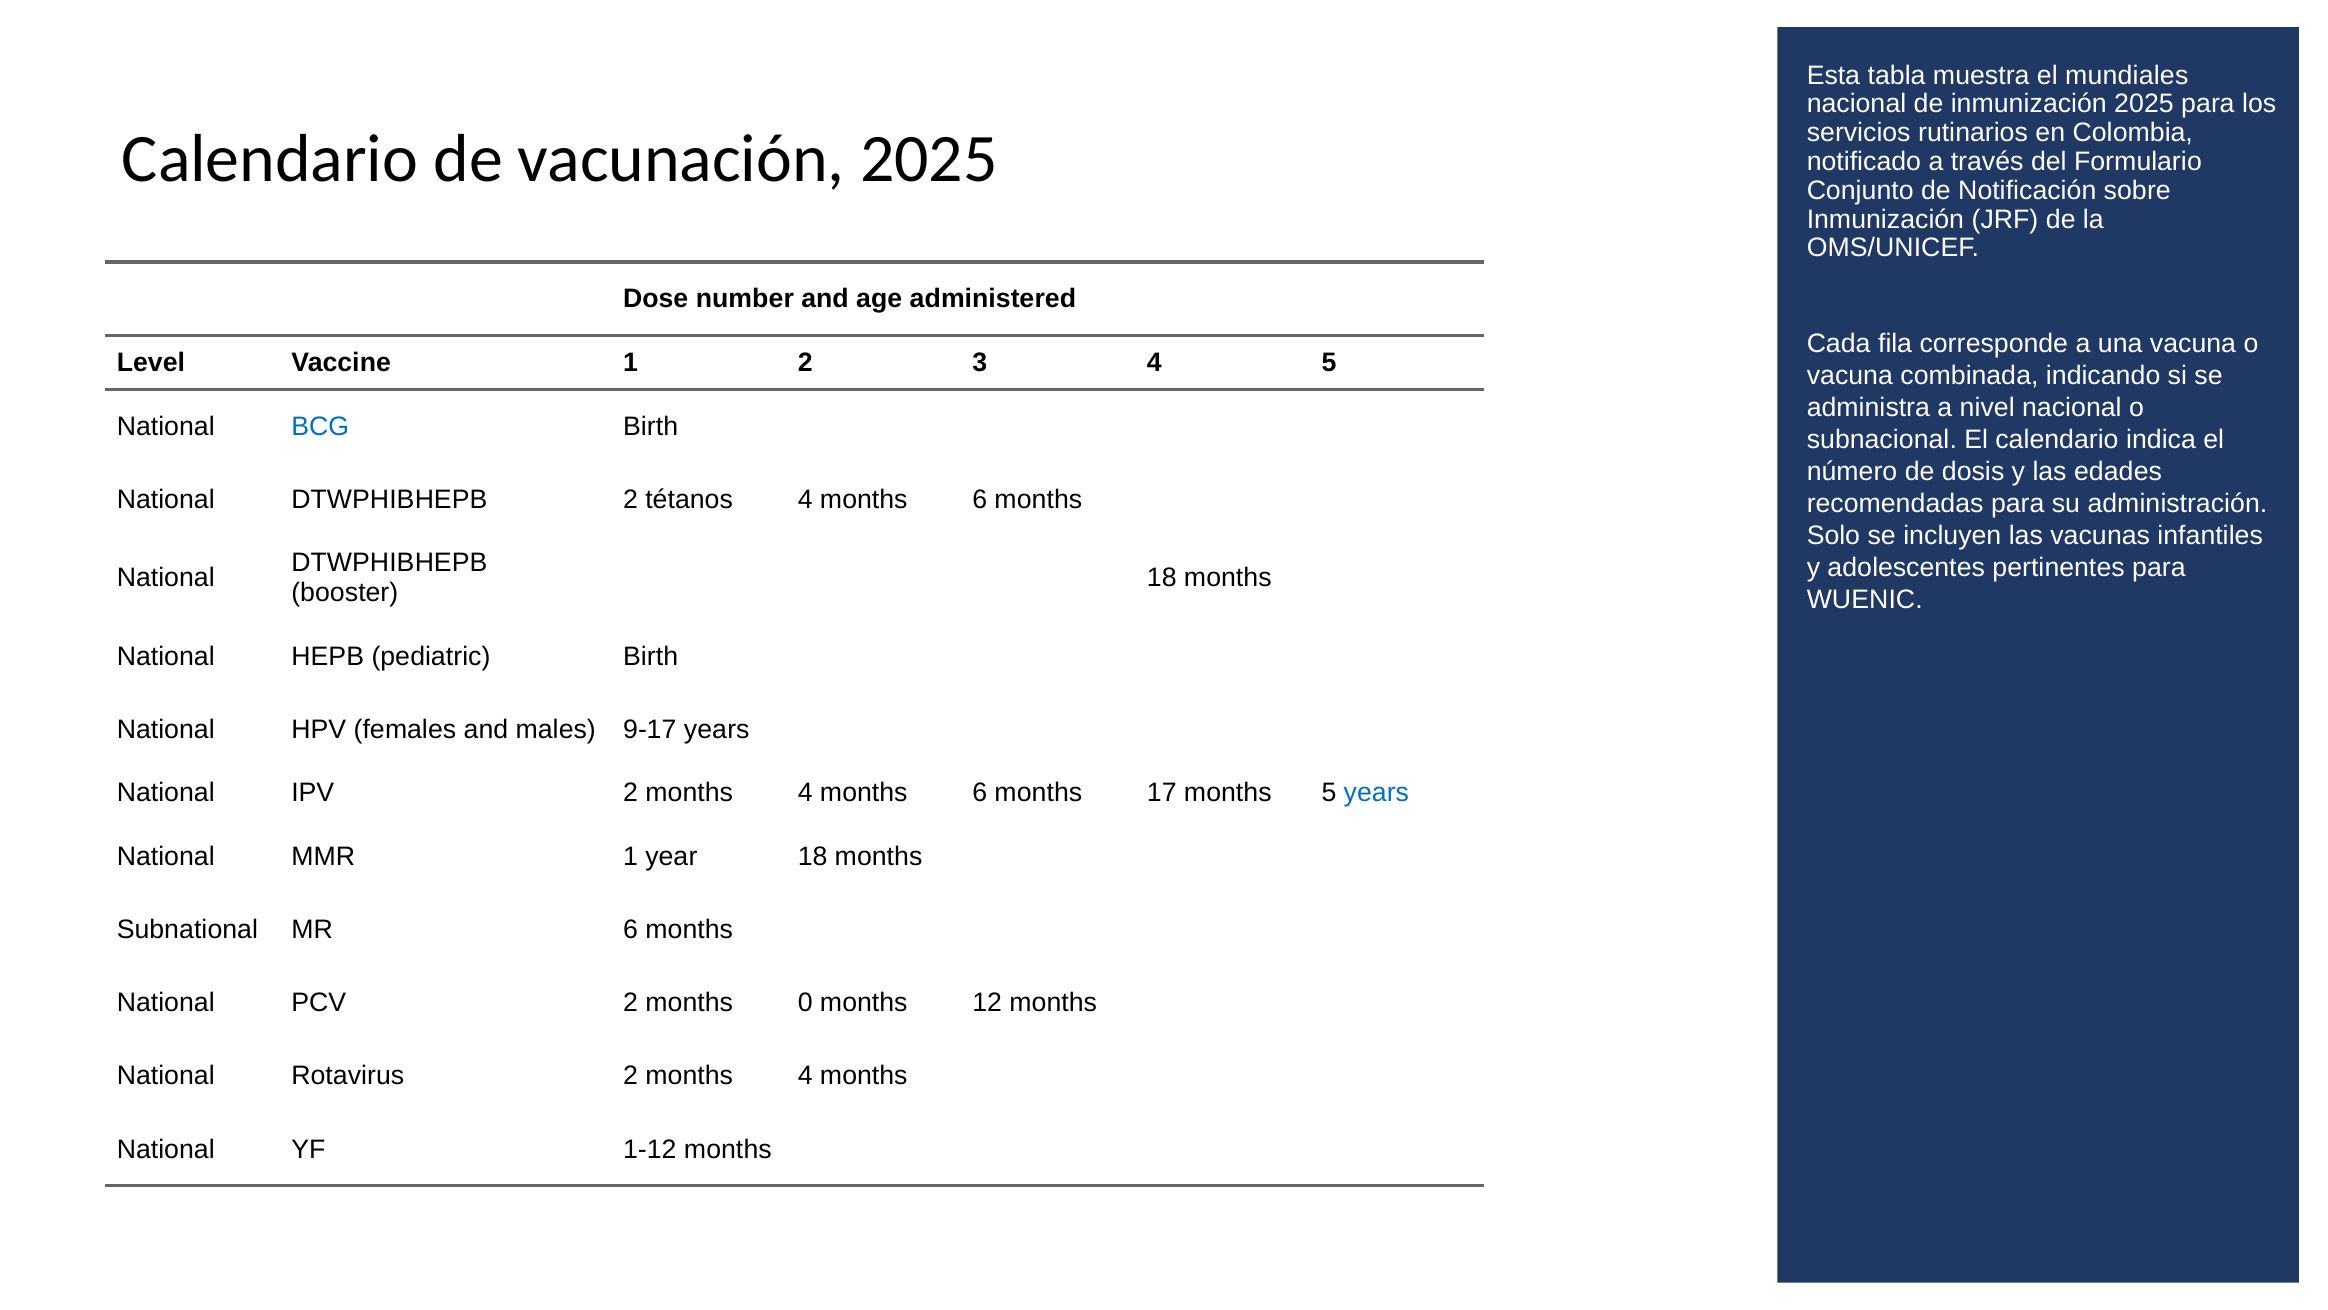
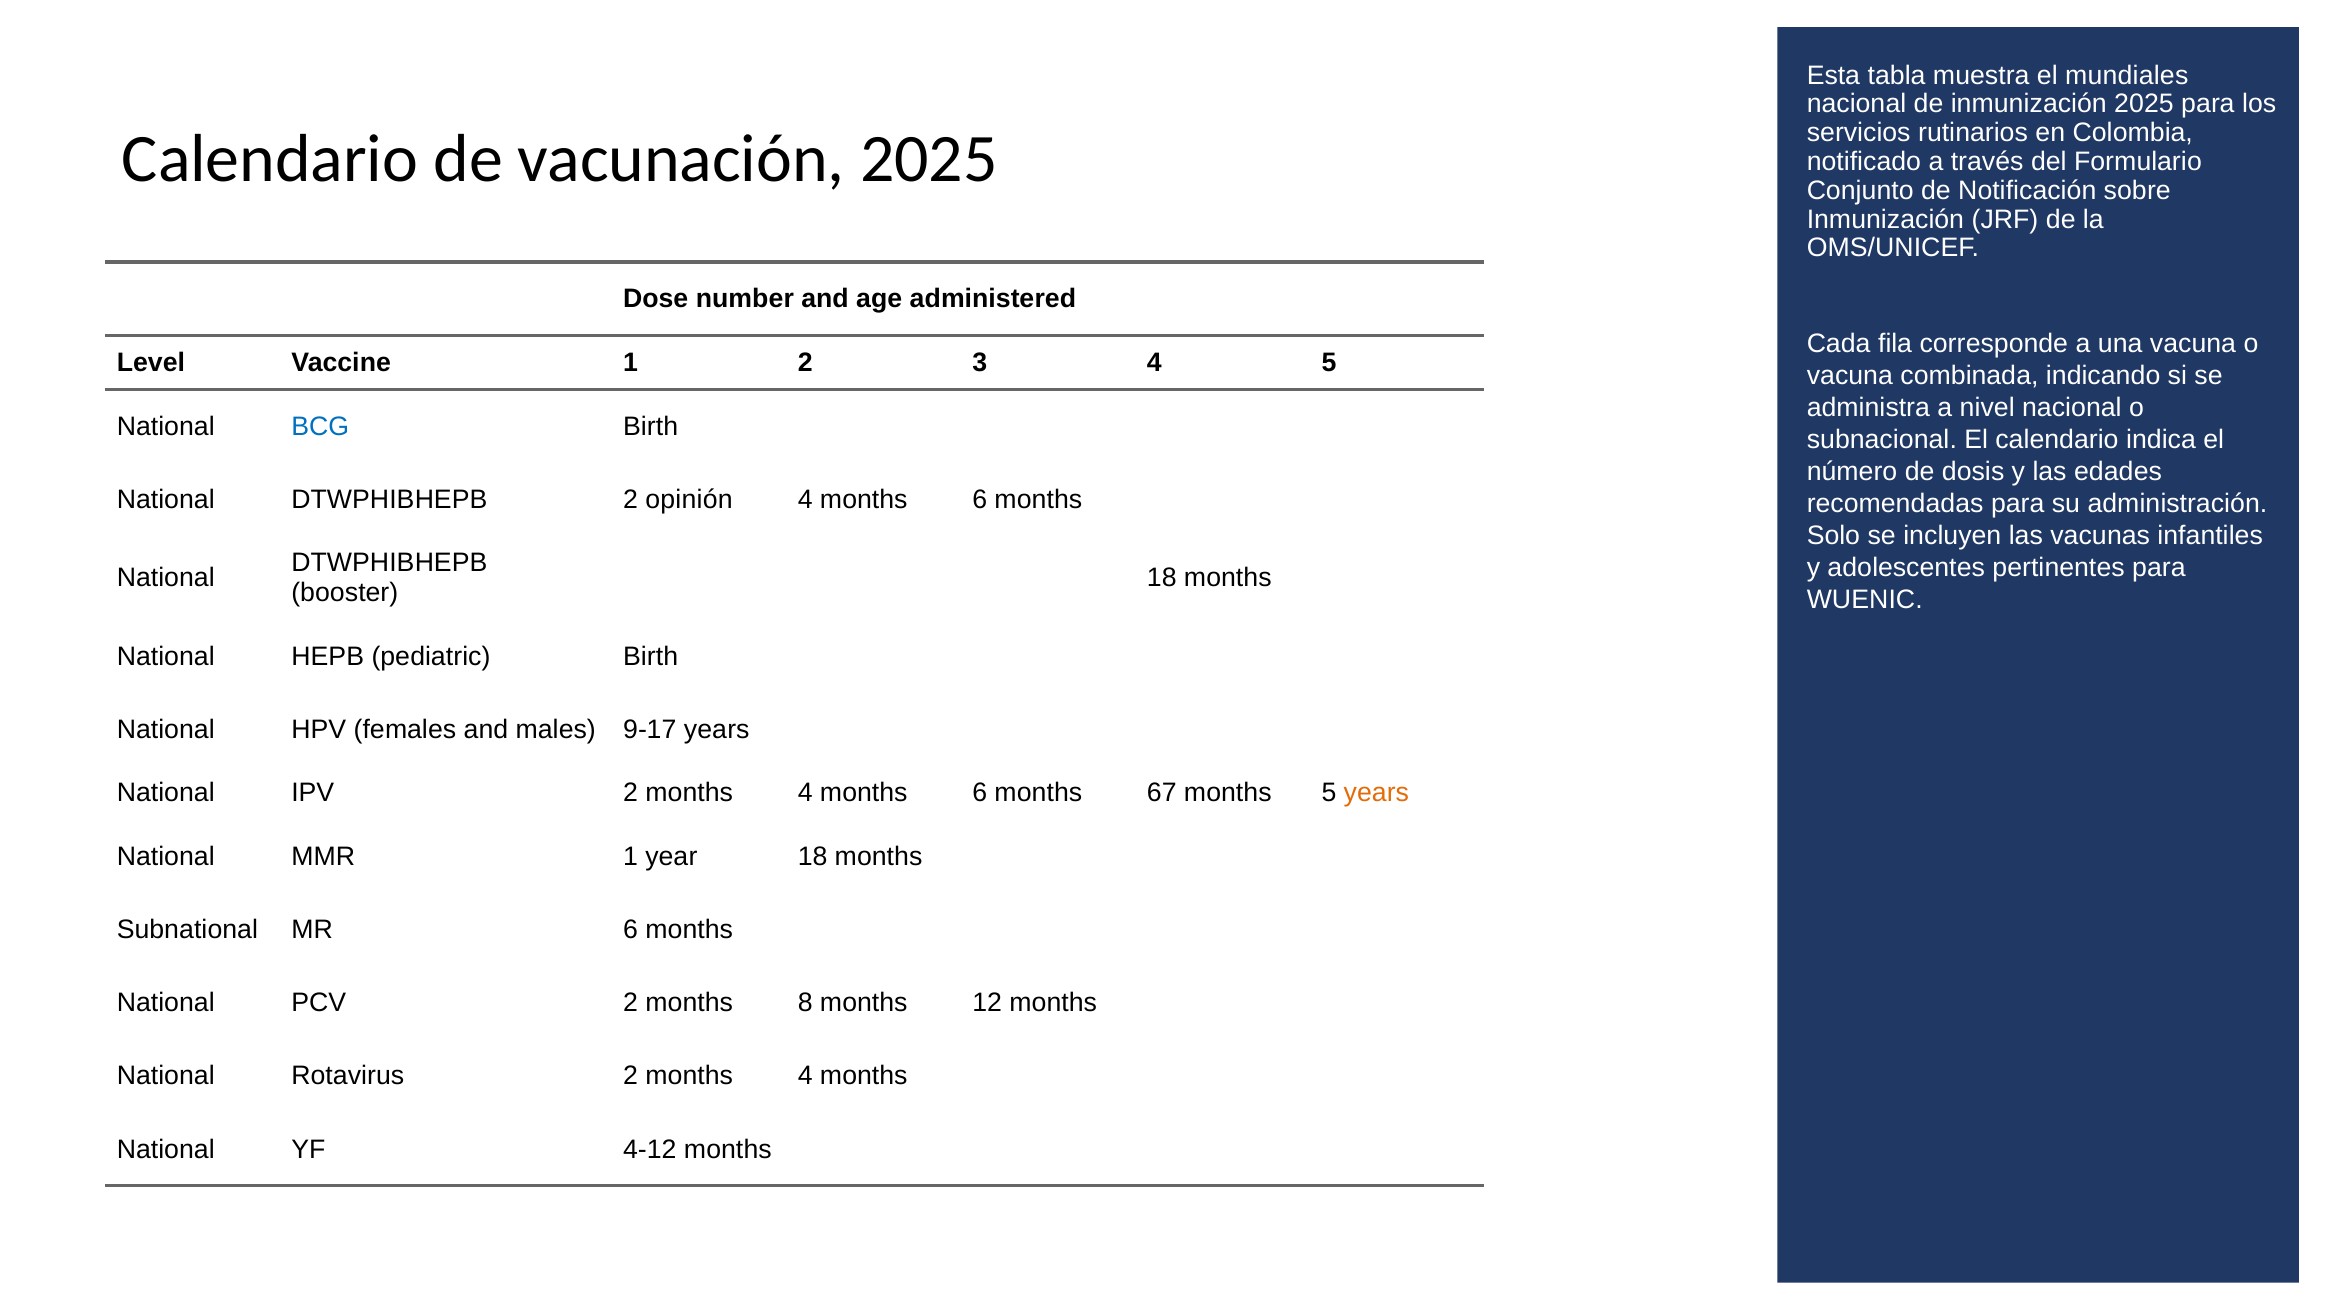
tétanos: tétanos -> opinión (689, 499)
17: 17 -> 67 (1162, 793)
years colour: blue -> orange (1376, 793)
0: 0 -> 8 (805, 1002)
1-12: 1-12 -> 4-12 (650, 1149)
